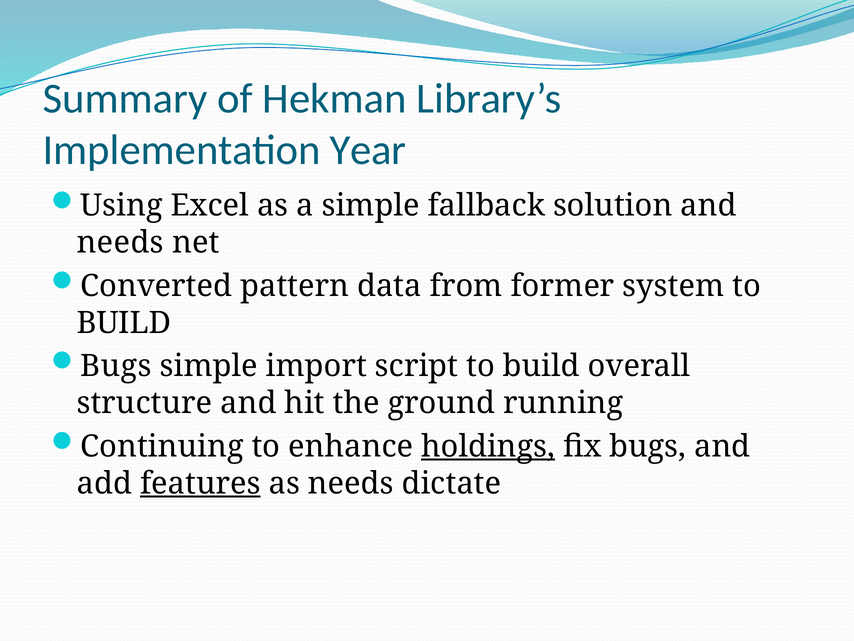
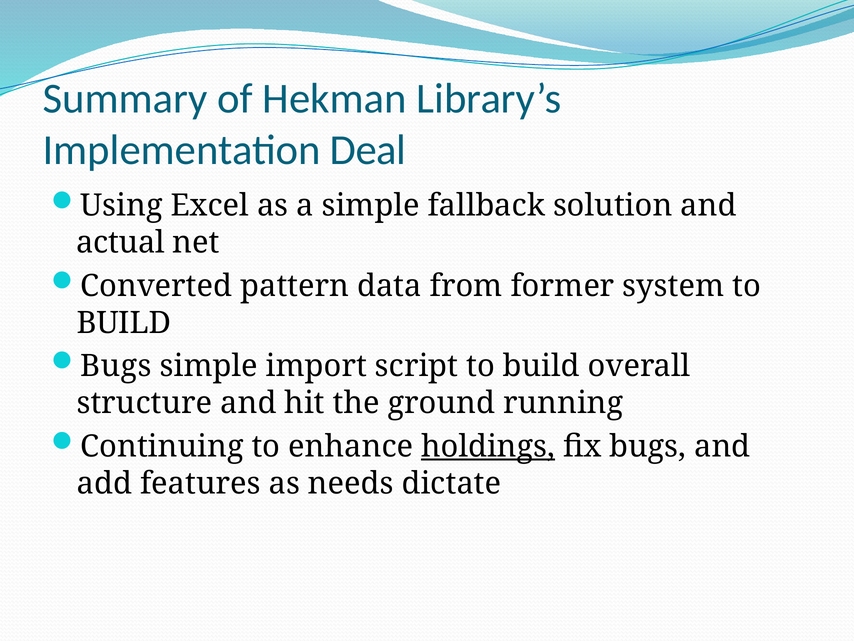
Year: Year -> Deal (368, 150)
needs: needs -> actual (121, 243)
features underline: present -> none (200, 483)
